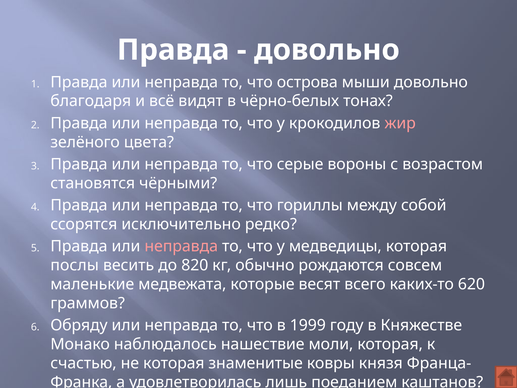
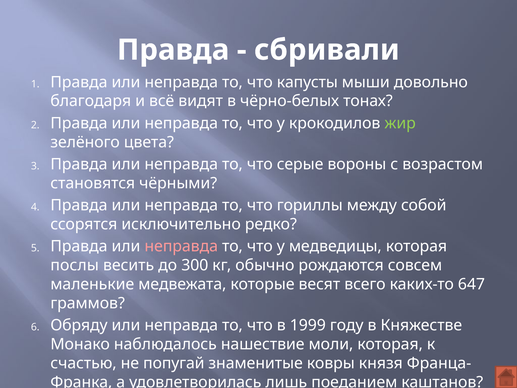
довольно: довольно -> сбривали (327, 50)
острова: острова -> капусты (307, 82)
жир colour: pink -> light green (400, 123)
820: 820 -> 300 (195, 265)
620: 620 -> 647 (471, 284)
не которая: которая -> попугай (174, 363)
